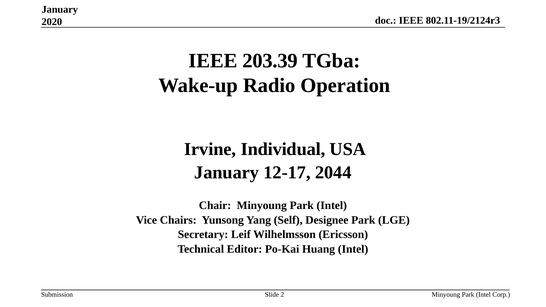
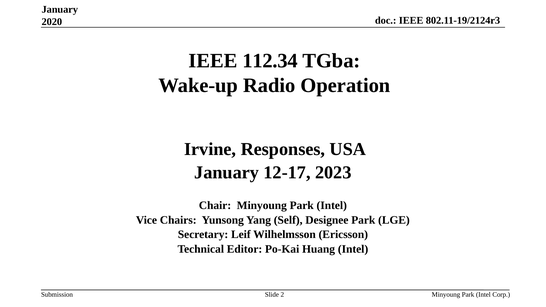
203.39: 203.39 -> 112.34 (270, 61)
Individual: Individual -> Responses (283, 149)
2044: 2044 -> 2023 (333, 173)
